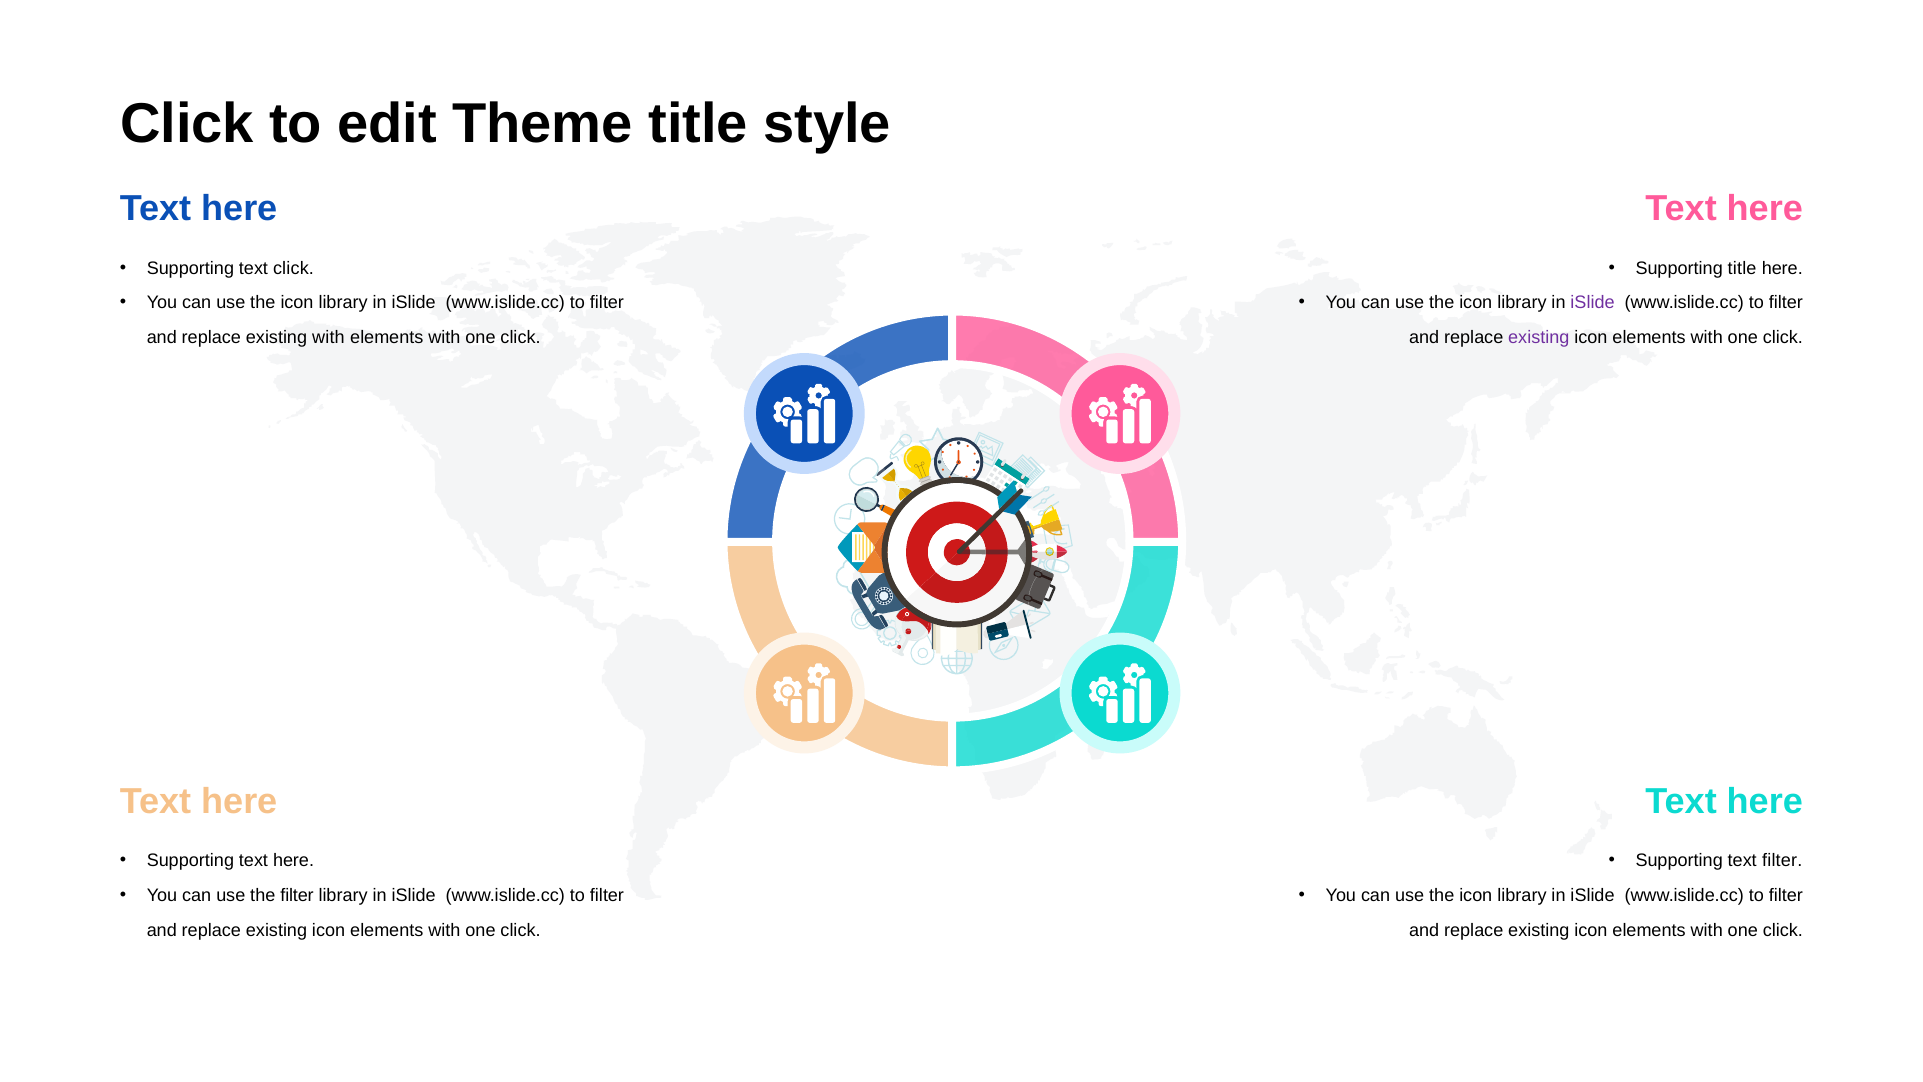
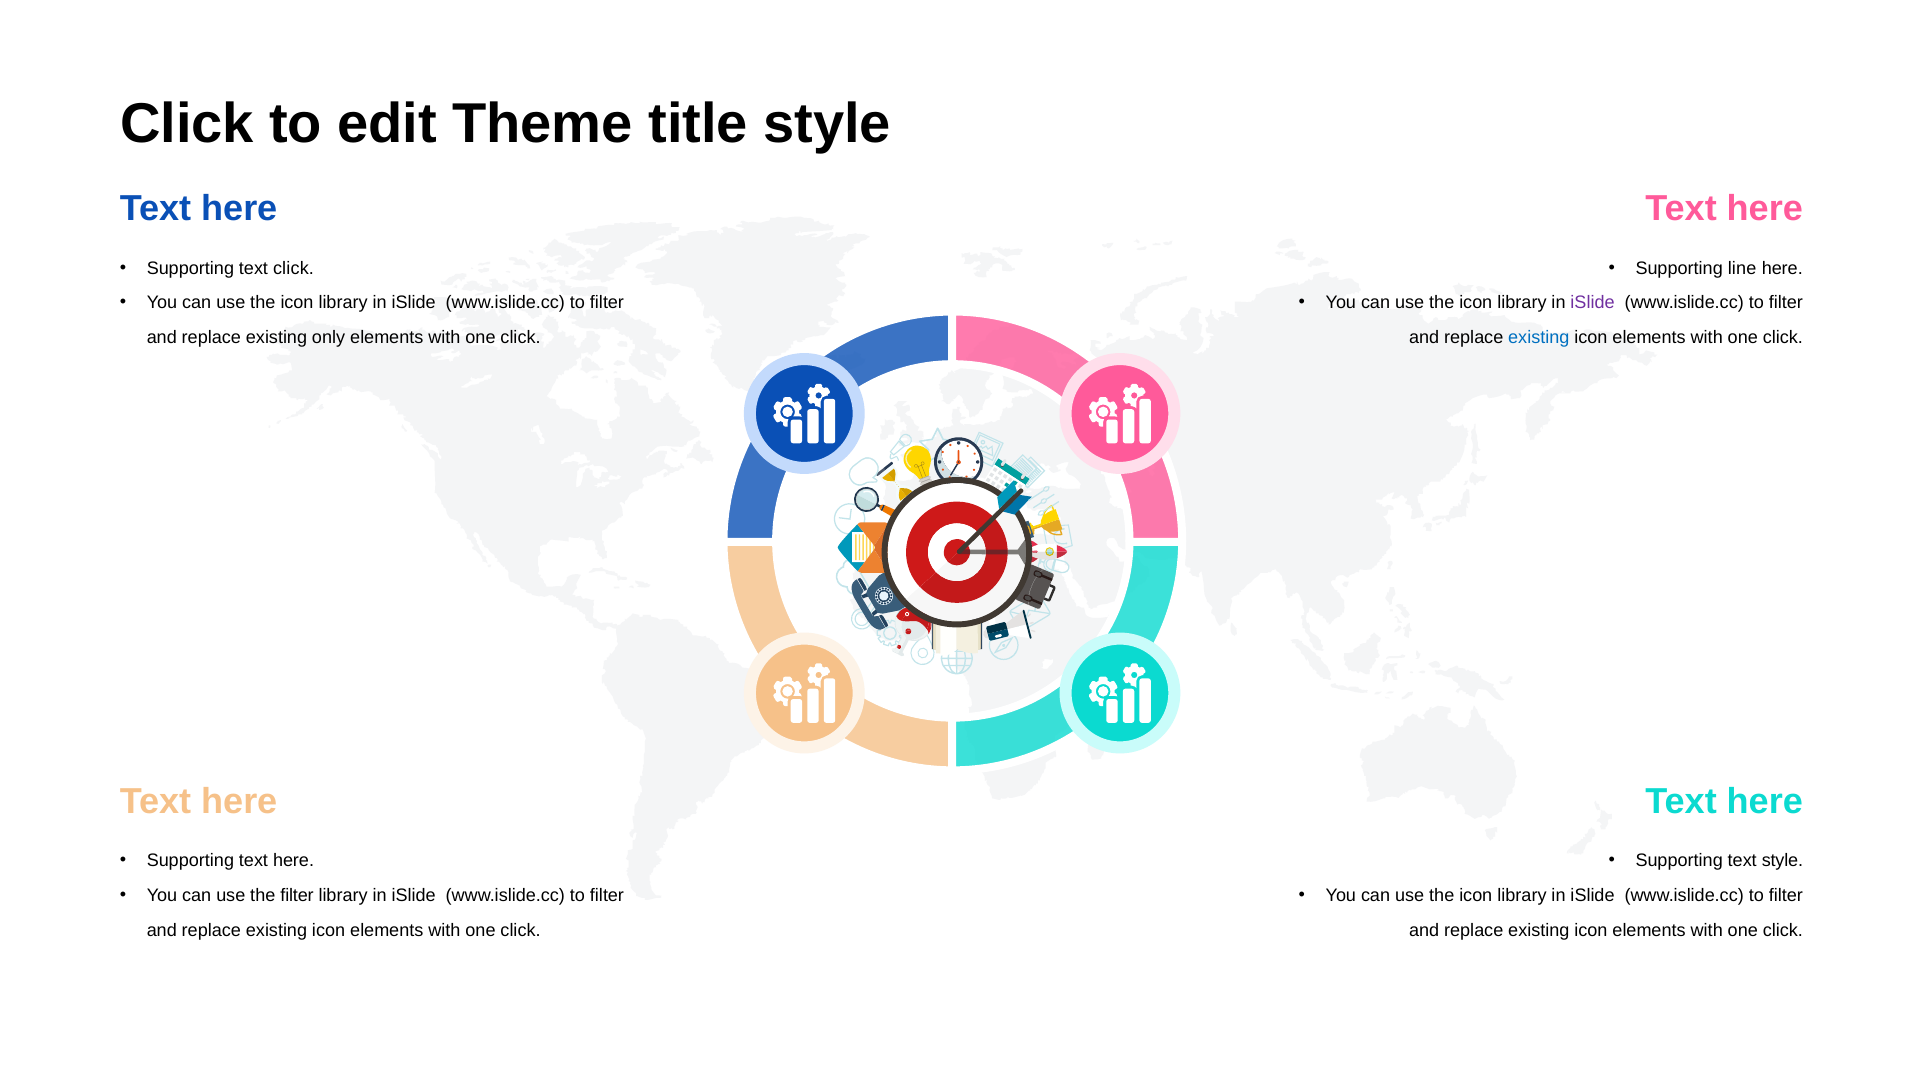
Supporting title: title -> line (1742, 268)
existing with: with -> only (329, 337)
existing colour: purple -> blue (1539, 337)
text filter: filter -> style (1782, 861)
